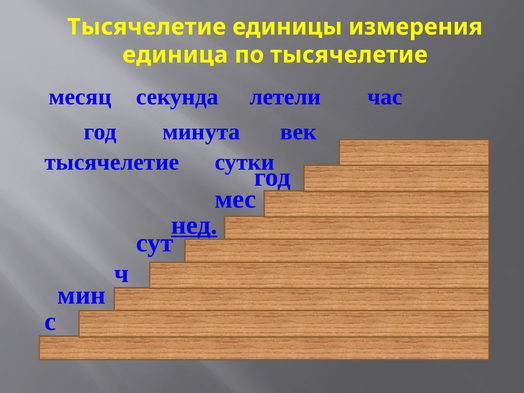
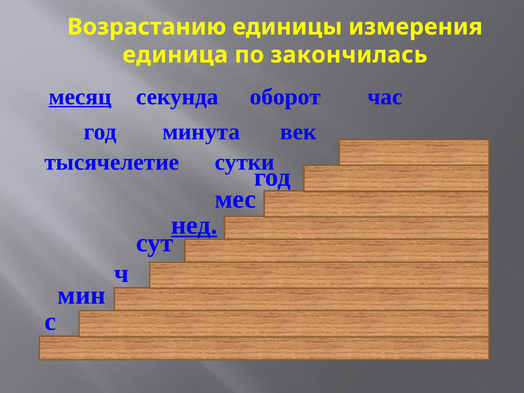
Тысячелетие: Тысячелетие -> Возрастанию (147, 27)
по тысячелетие: тысячелетие -> закончилась (349, 55)
месяц underline: none -> present (80, 97)
летели: летели -> оборот (285, 97)
